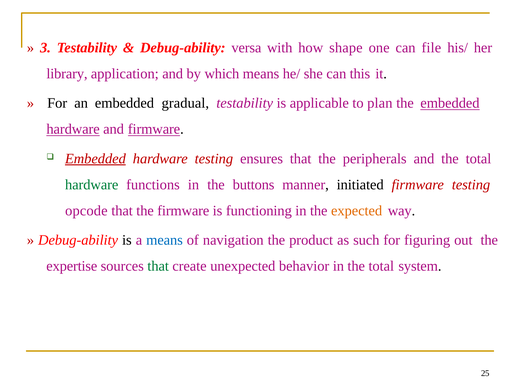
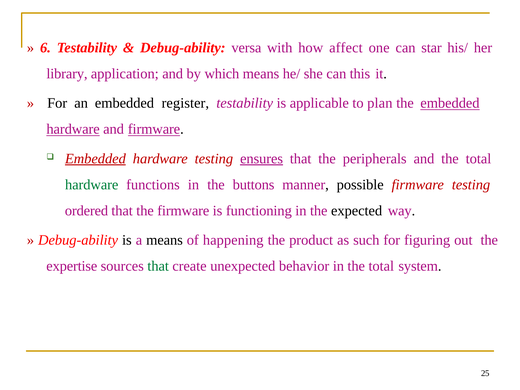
3: 3 -> 6 (45, 48)
shape: shape -> affect (346, 48)
file: file -> star (432, 48)
gradual: gradual -> register (185, 103)
ensures underline: none -> present (262, 159)
initiated: initiated -> possible (360, 185)
opcode: opcode -> ordered (87, 211)
expected colour: orange -> black (357, 211)
means colour: blue -> black (165, 240)
navigation: navigation -> happening (233, 240)
